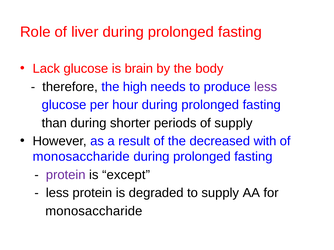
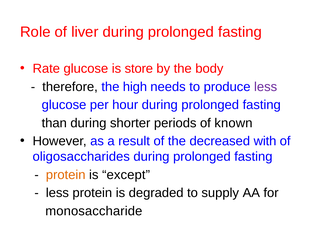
Lack: Lack -> Rate (46, 69)
brain: brain -> store (139, 69)
of supply: supply -> known (233, 123)
monosaccharide: monosaccharide -> oligosaccharides (81, 157)
protein colour: purple -> orange (66, 175)
